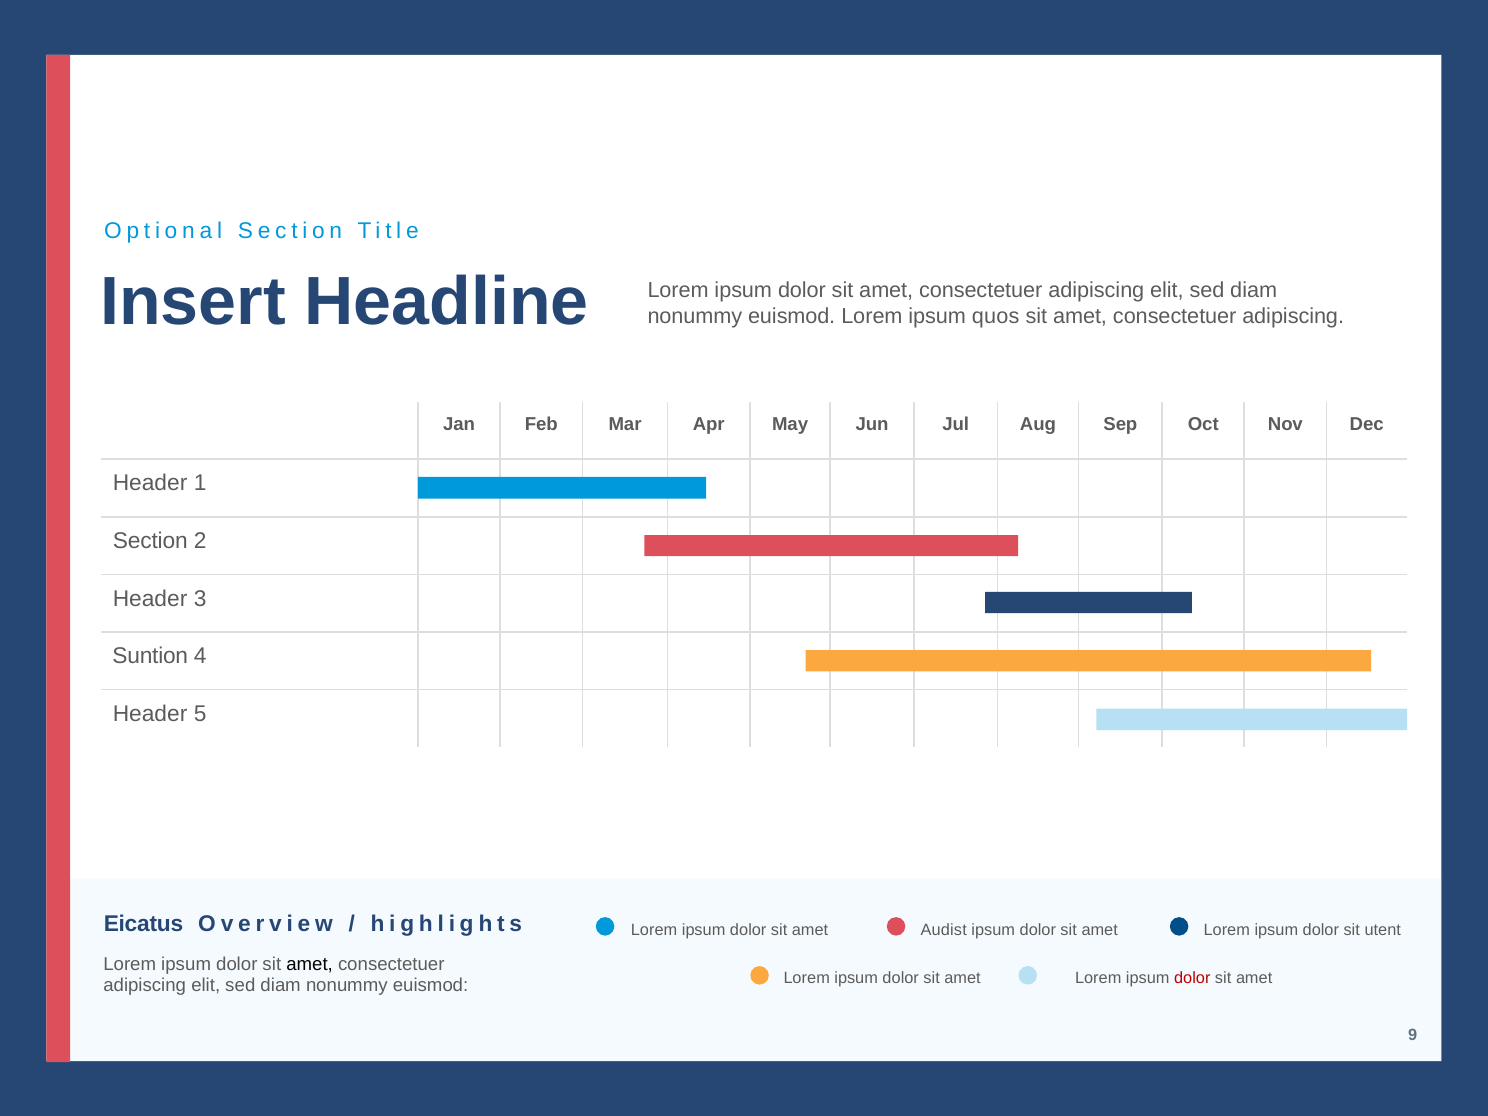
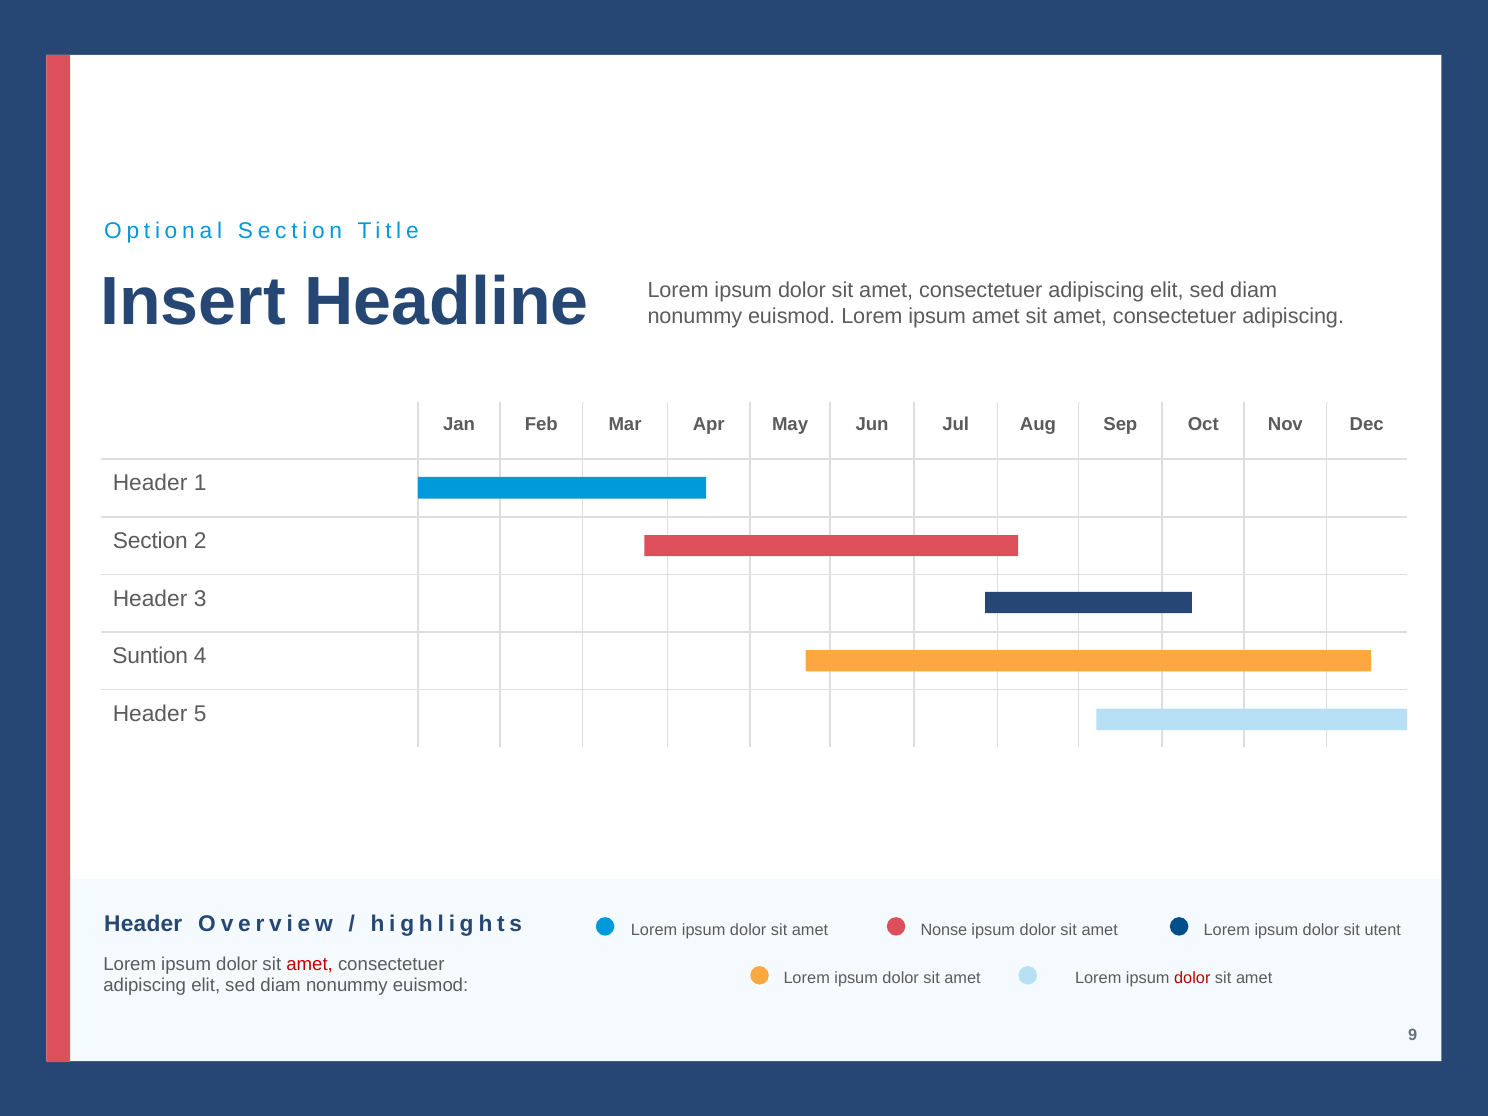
ipsum quos: quos -> amet (996, 316)
Eicatus: Eicatus -> Header (143, 924)
Audist: Audist -> Nonse (944, 930)
amet colour: black -> red (310, 965)
